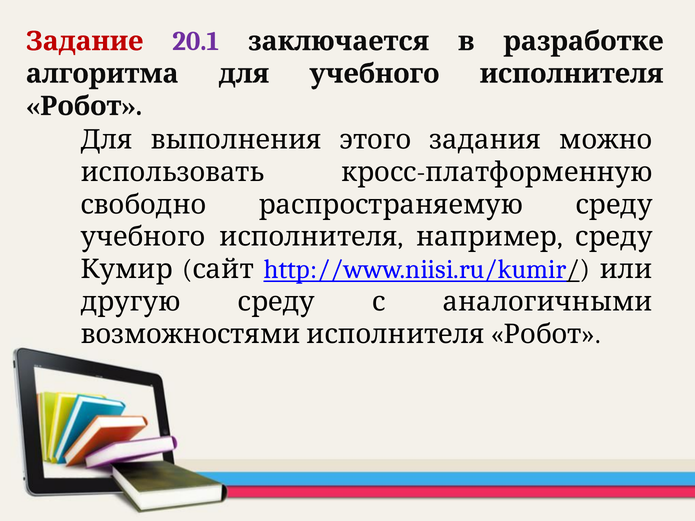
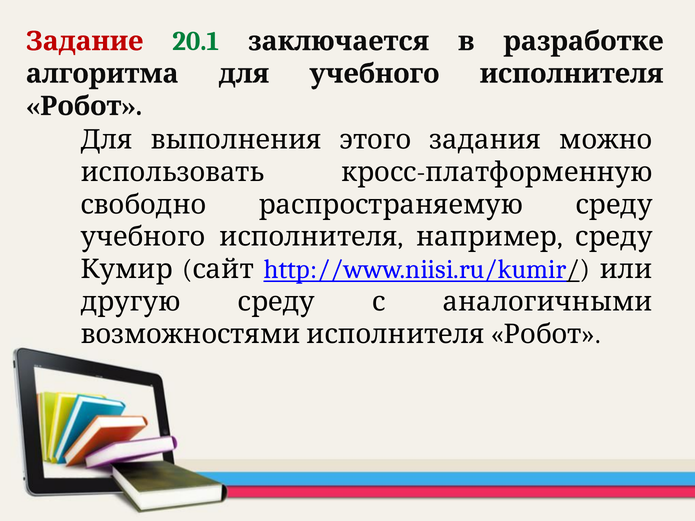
20.1 colour: purple -> green (196, 41)
